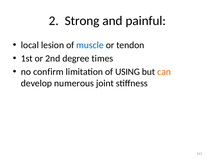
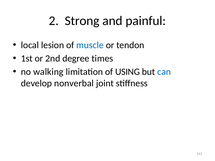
confirm: confirm -> walking (48, 72)
can colour: orange -> blue (164, 72)
numerous: numerous -> nonverbal (74, 83)
